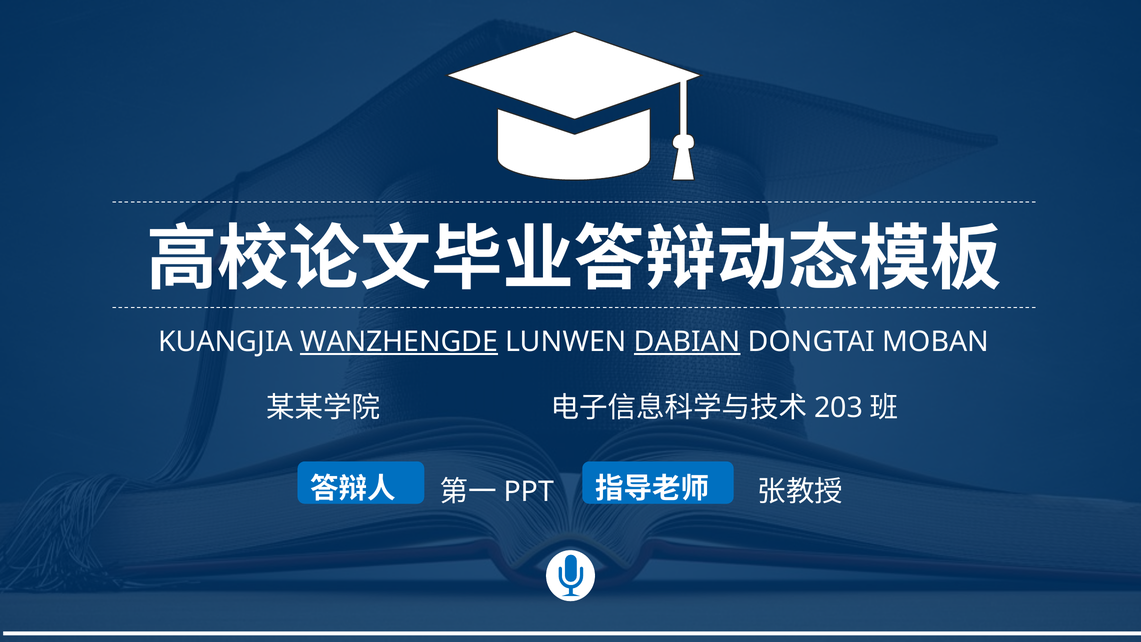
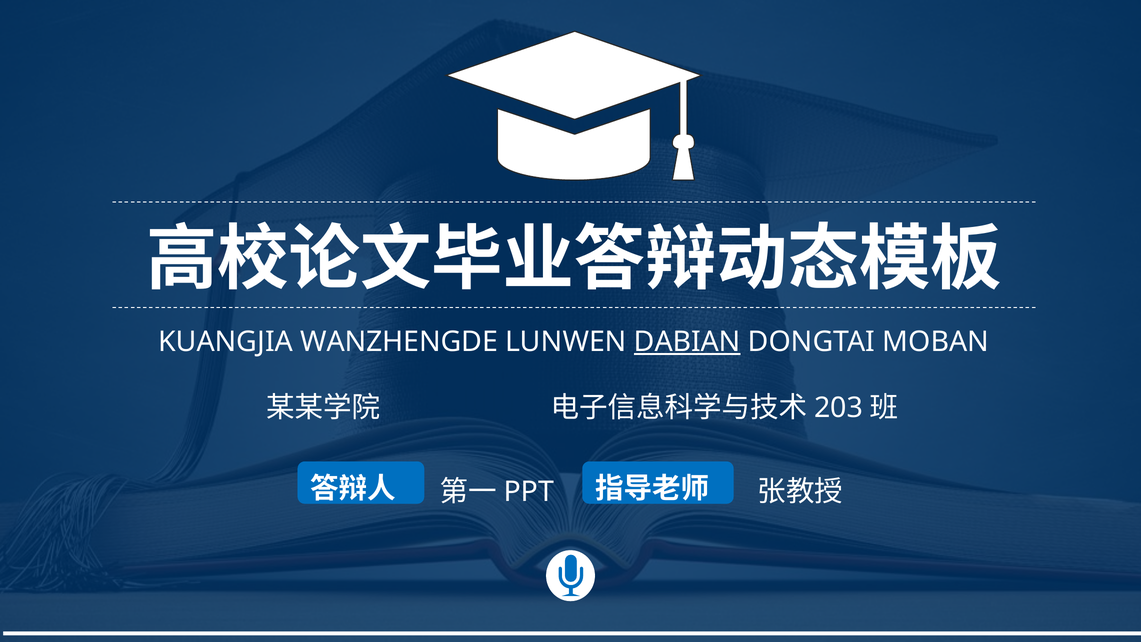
WANZHENGDE underline: present -> none (399, 341)
